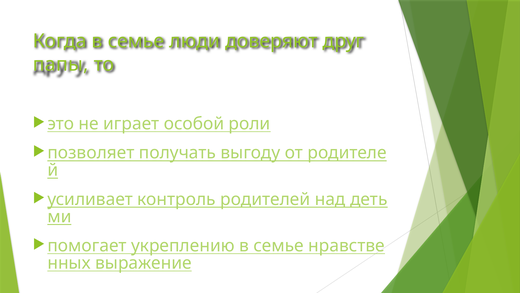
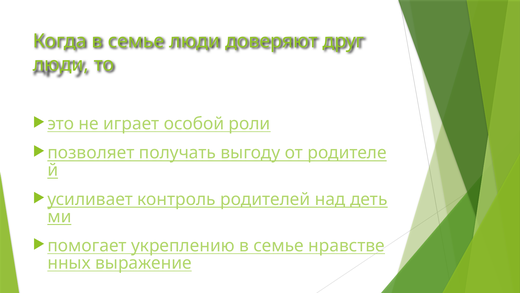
папы: папы -> люди (61, 64)
